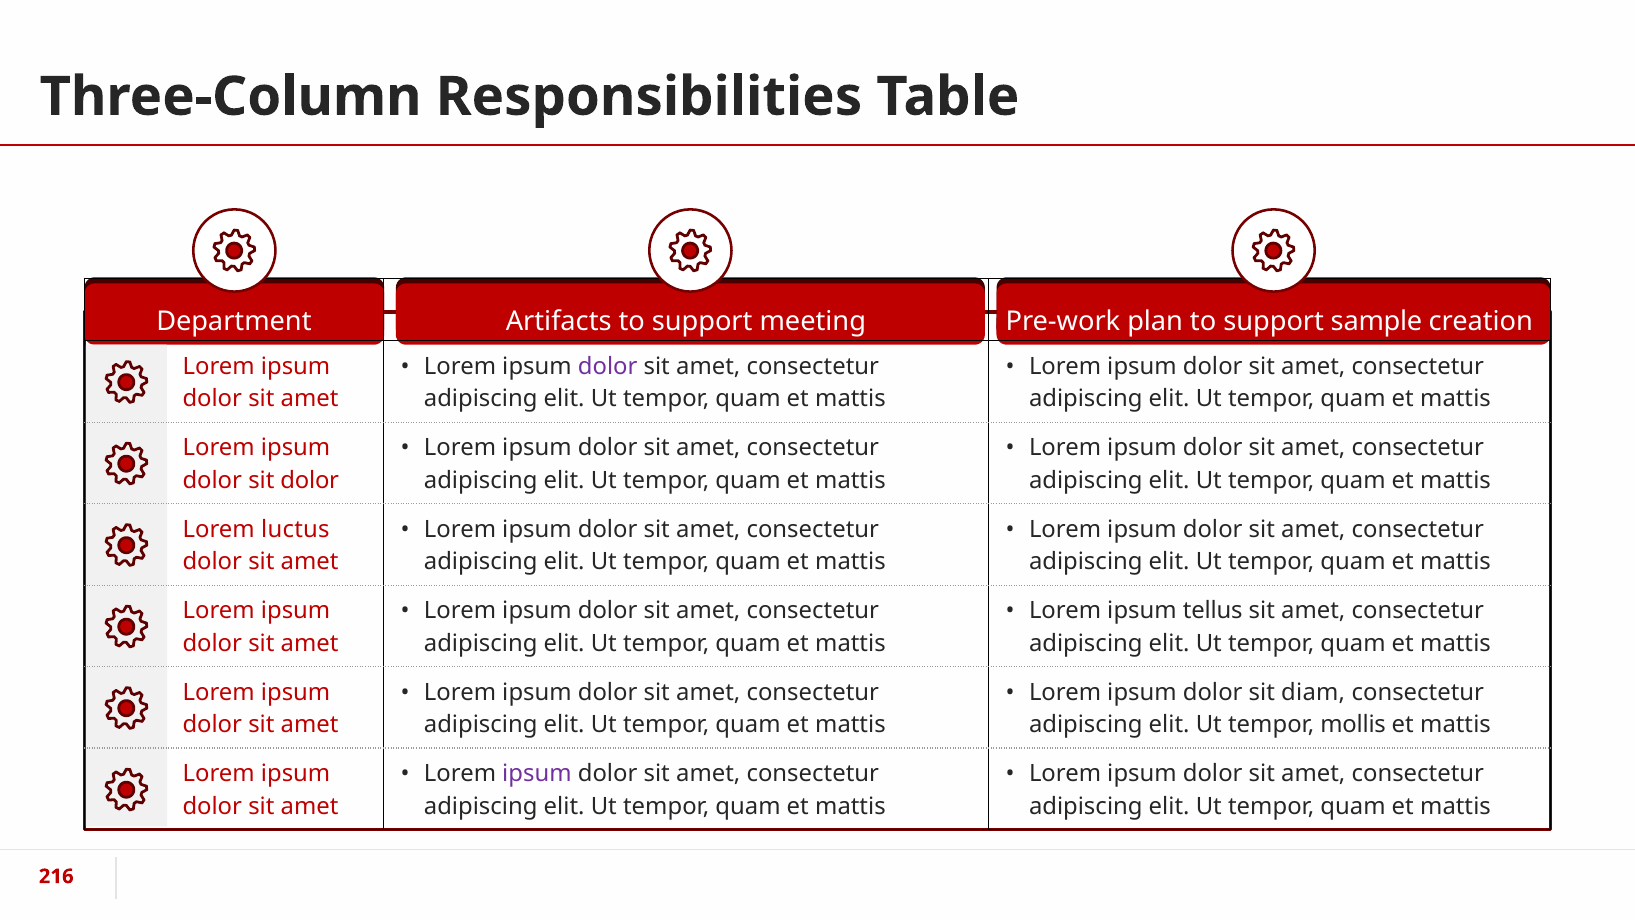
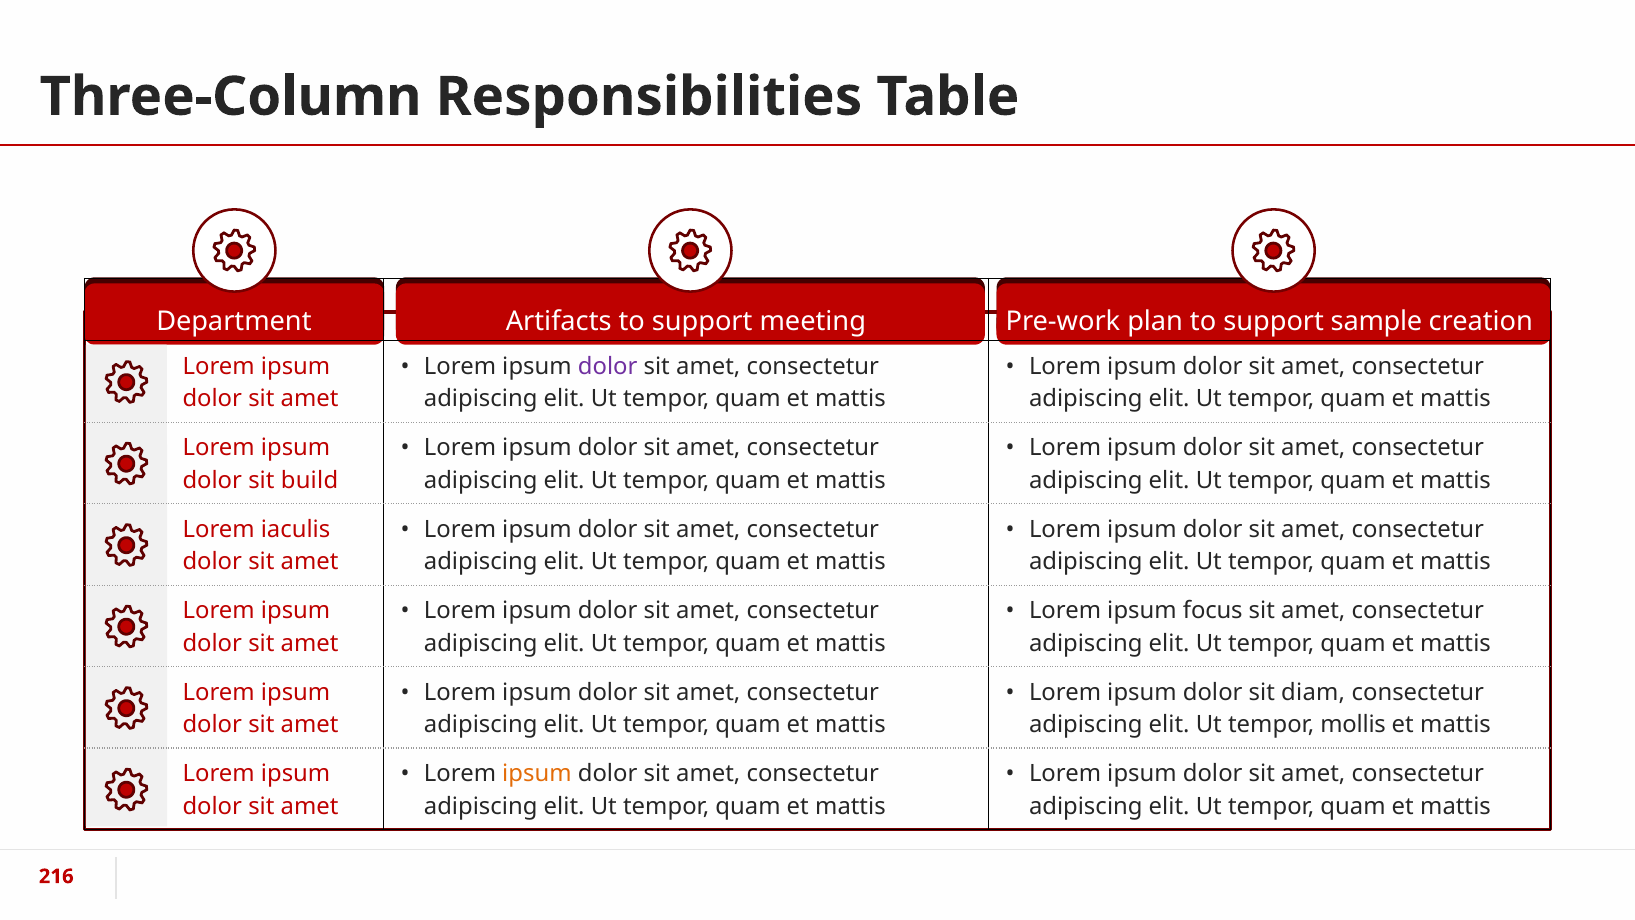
sit dolor: dolor -> build (310, 480)
luctus: luctus -> iaculis (296, 529)
tellus: tellus -> focus (1213, 611)
ipsum colour: purple -> orange (537, 774)
